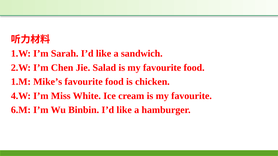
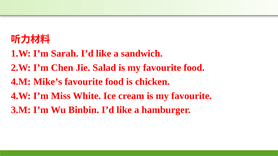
1.M: 1.M -> 4.M (21, 82)
6.M: 6.M -> 3.M (21, 110)
